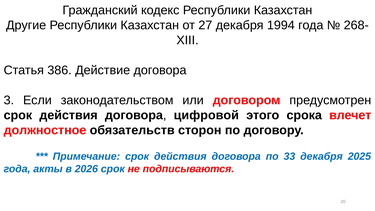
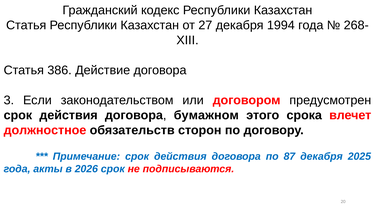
Другие: Другие -> Статья (26, 25)
цифровой: цифровой -> бумажном (206, 115)
33: 33 -> 87 (289, 156)
